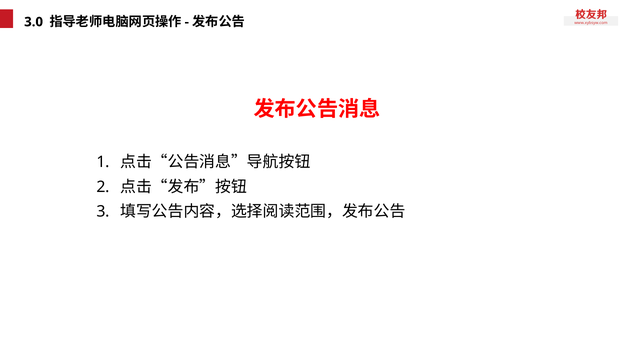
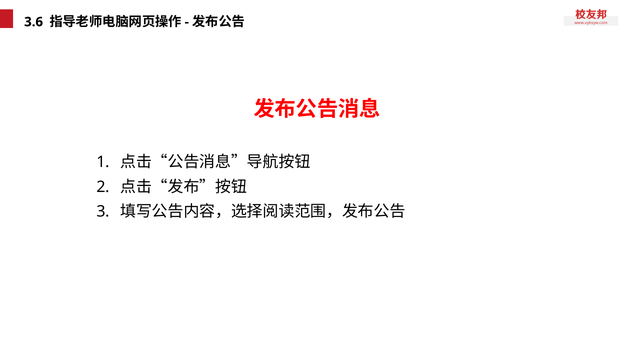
3.0: 3.0 -> 3.6 (34, 22)
